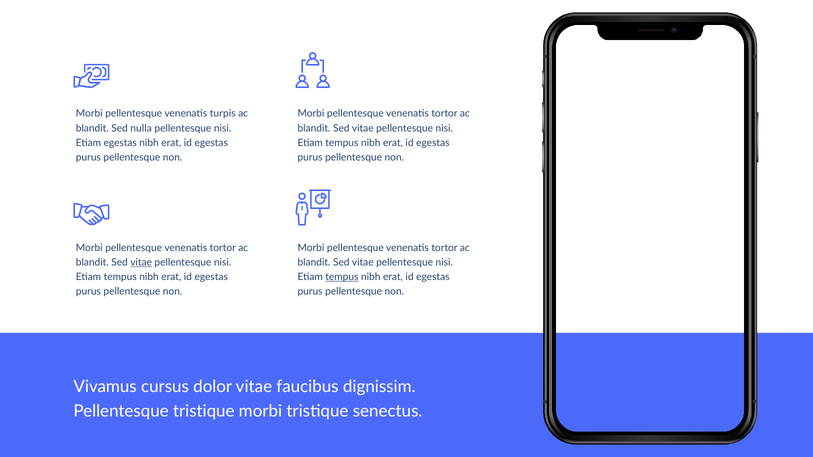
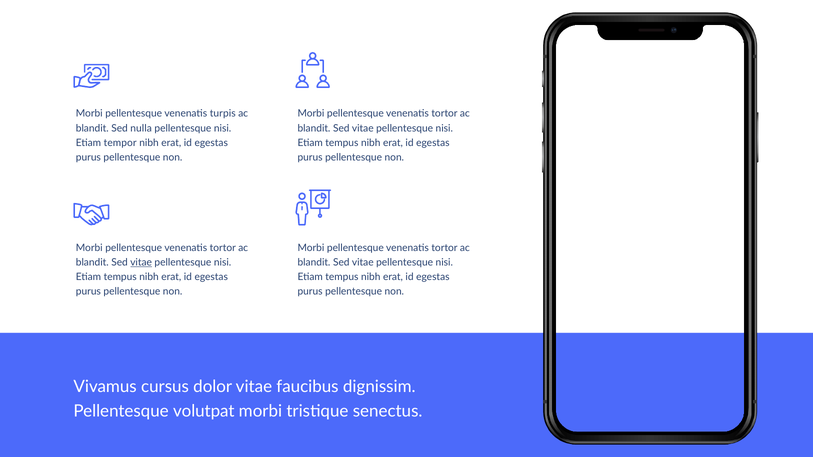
Etiam egestas: egestas -> tempor (120, 143)
tempus underline: present -> none (342, 277)
Pellentesque tristique: tristique -> volutpat (204, 412)
